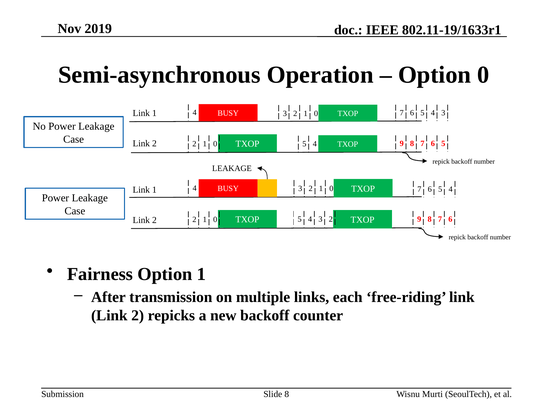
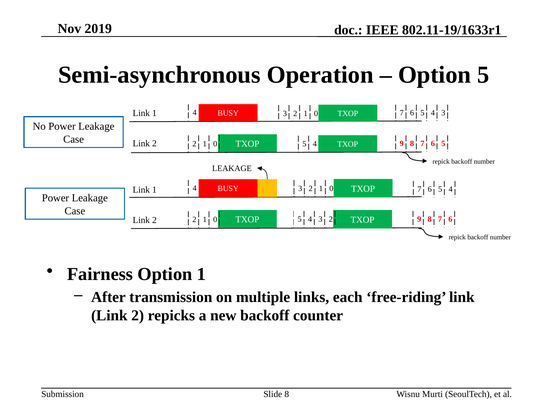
Option 0: 0 -> 5 (483, 75)
